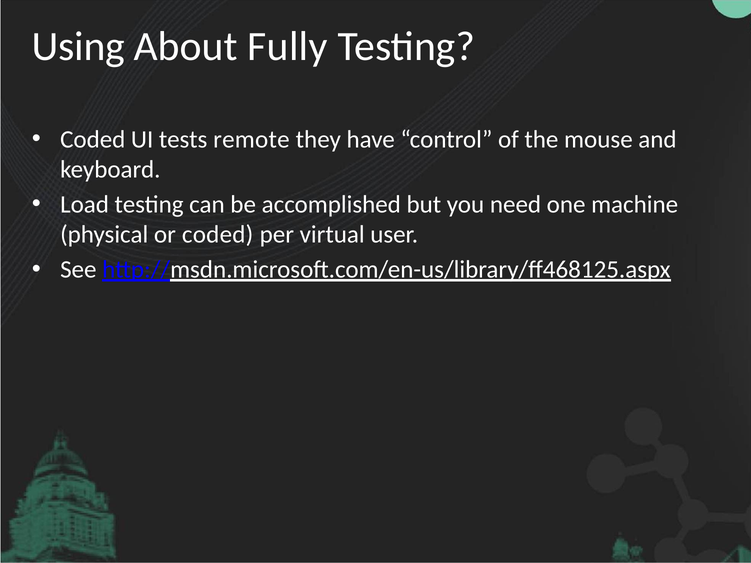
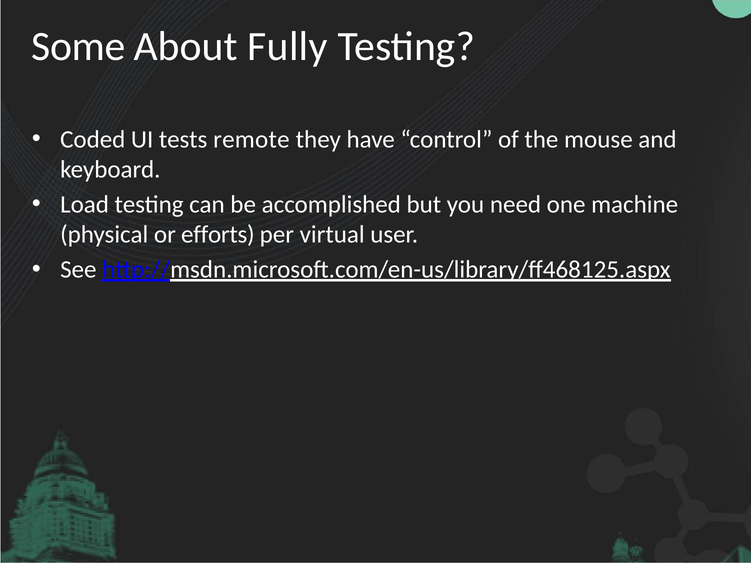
Using: Using -> Some (78, 47)
or coded: coded -> efforts (218, 235)
